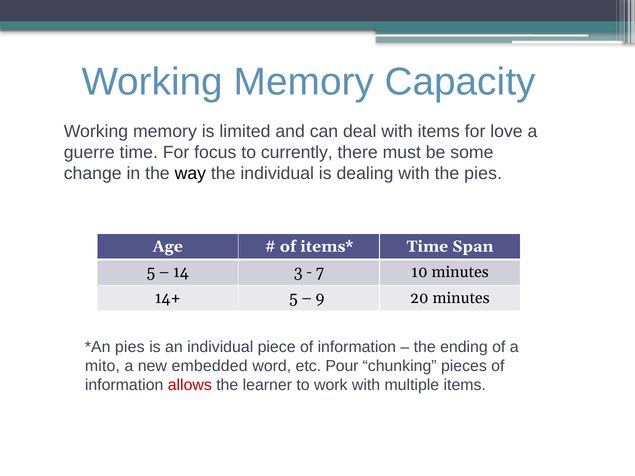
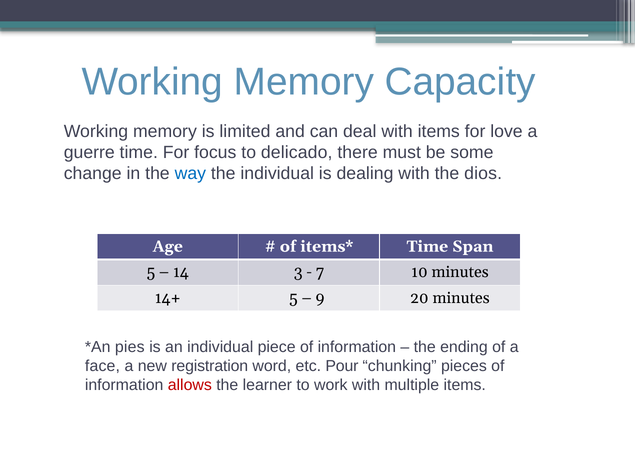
currently: currently -> delicado (297, 153)
way colour: black -> blue (190, 174)
the pies: pies -> dios (483, 174)
mito: mito -> face (102, 366)
embedded: embedded -> registration (210, 366)
